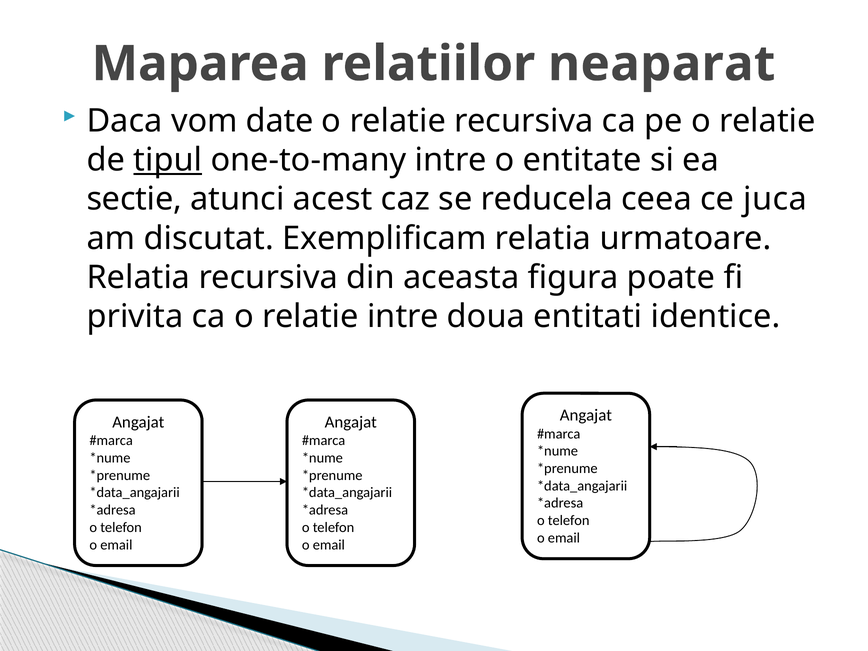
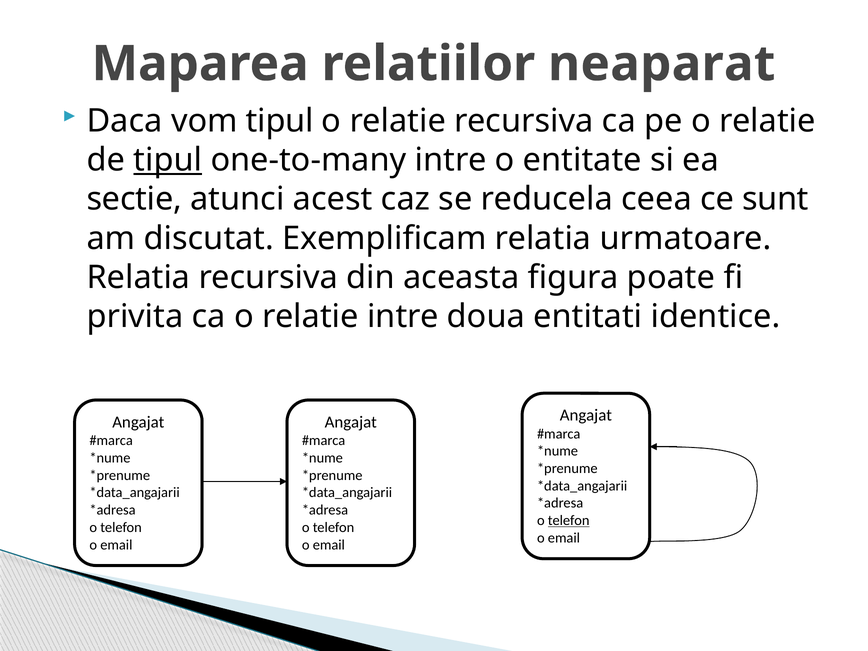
vom date: date -> tipul (280, 121)
juca: juca -> sunt (775, 199)
telefon underline: none -> present (569, 521)
